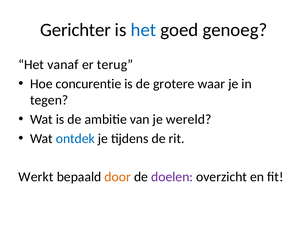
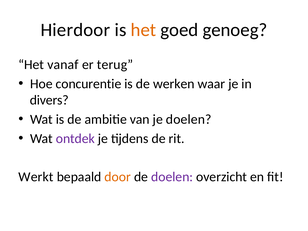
Gerichter: Gerichter -> Hierdoor (75, 30)
het colour: blue -> orange (143, 30)
grotere: grotere -> werken (174, 84)
tegen: tegen -> divers (49, 100)
je wereld: wereld -> doelen (189, 119)
ontdek colour: blue -> purple (75, 139)
